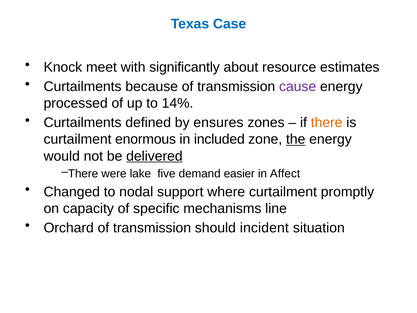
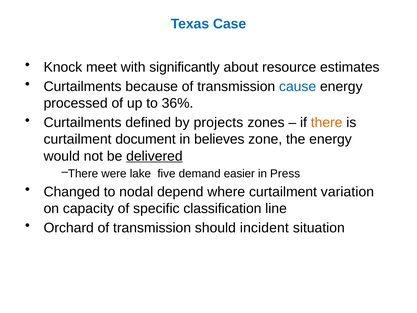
cause colour: purple -> blue (298, 86)
14%: 14% -> 36% (178, 103)
ensures: ensures -> projects (218, 123)
enormous: enormous -> document (146, 139)
included: included -> believes (219, 139)
the underline: present -> none (296, 139)
Affect: Affect -> Press (285, 173)
support: support -> depend (180, 192)
promptly: promptly -> variation (347, 192)
mechanisms: mechanisms -> classification (222, 208)
